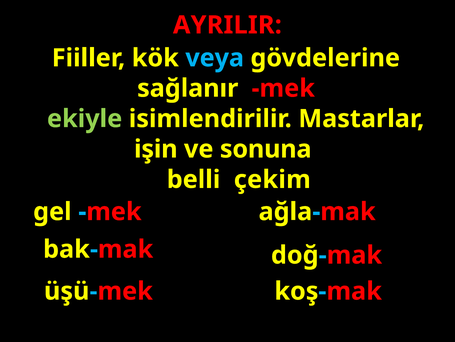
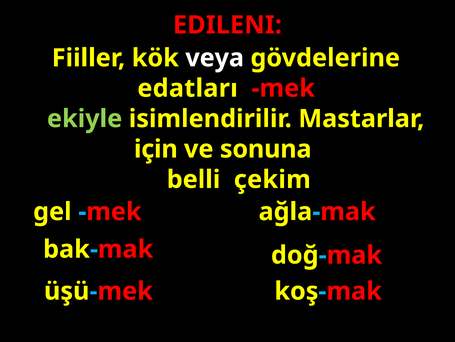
AYRILIR: AYRILIR -> EDILENI (227, 25)
veya colour: light blue -> white (215, 58)
sağlanır: sağlanır -> edatları (188, 88)
işin: işin -> için (156, 149)
